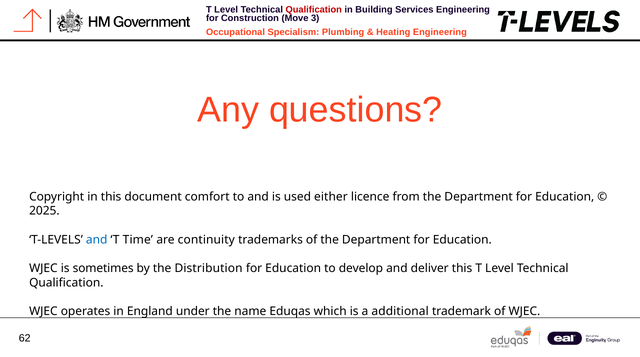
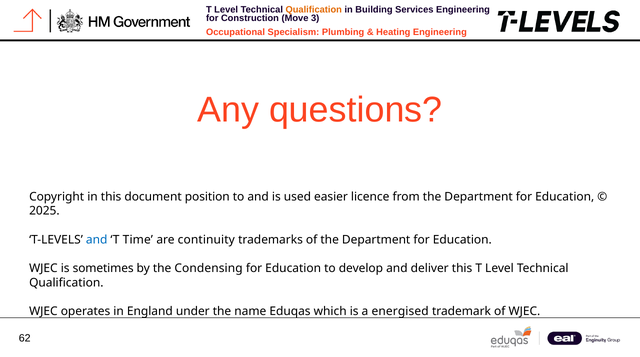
Qualification colour: red -> orange (314, 10)
comfort: comfort -> position (207, 197)
either: either -> easier (331, 197)
Distribution: Distribution -> Condensing (209, 269)
additional: additional -> energised (400, 312)
